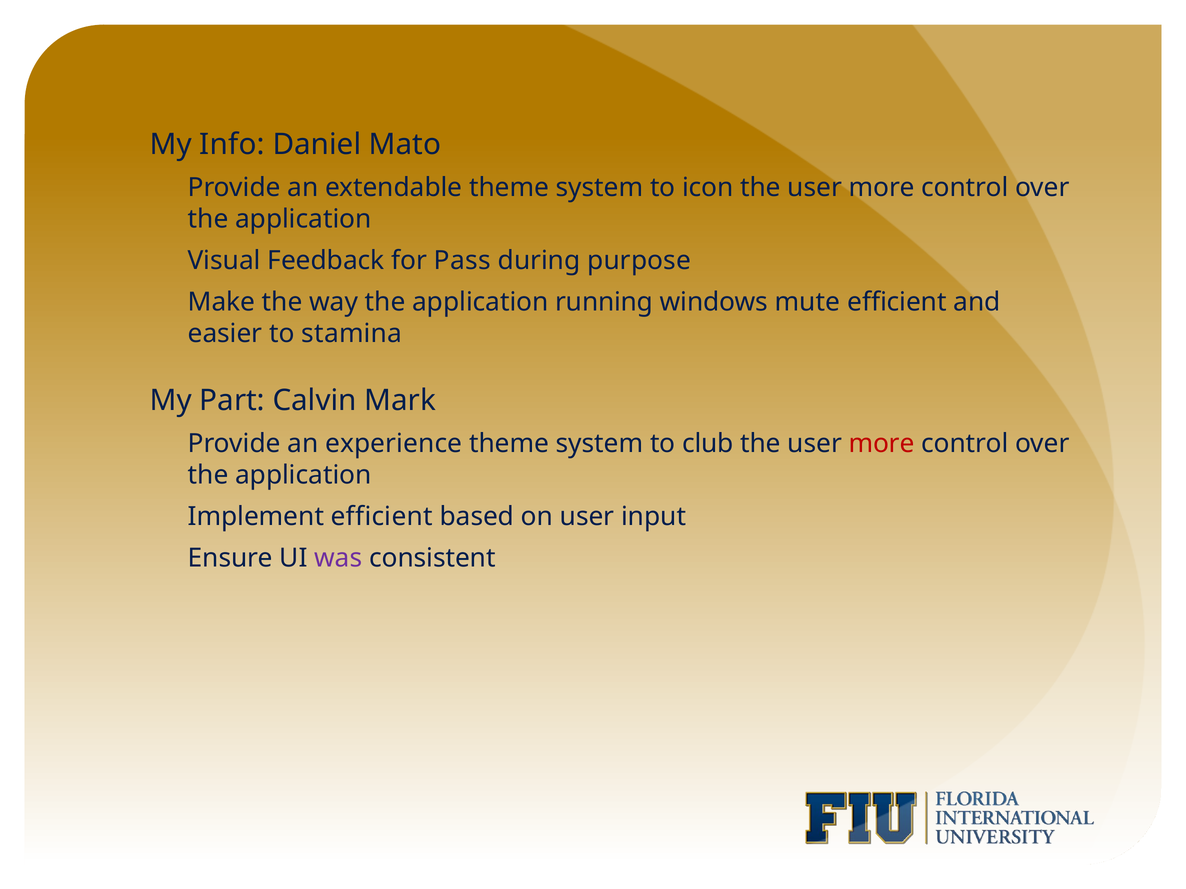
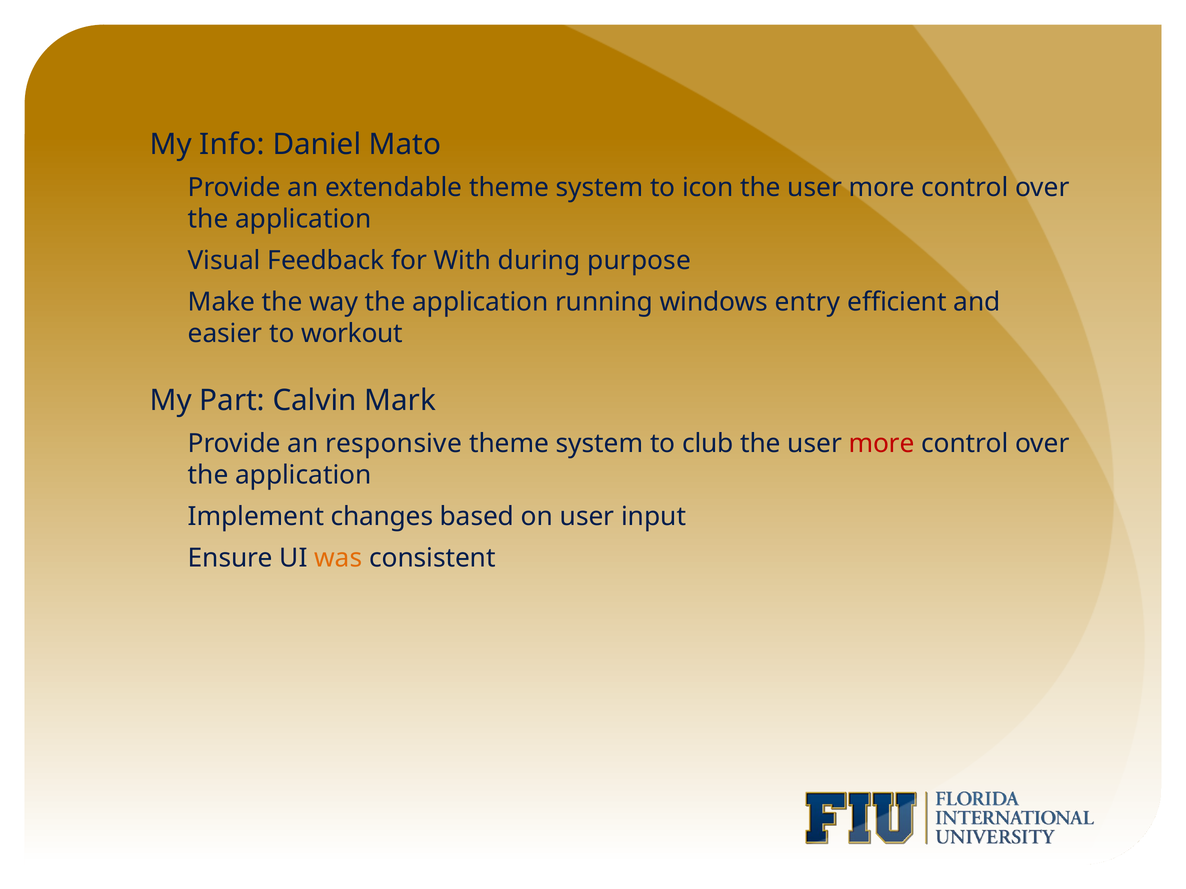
Pass: Pass -> With (462, 261)
mute: mute -> entry (808, 302)
stamina: stamina -> workout (352, 334)
experience: experience -> responsive (394, 444)
efficient: efficient -> changes (382, 517)
was colour: purple -> orange (338, 559)
